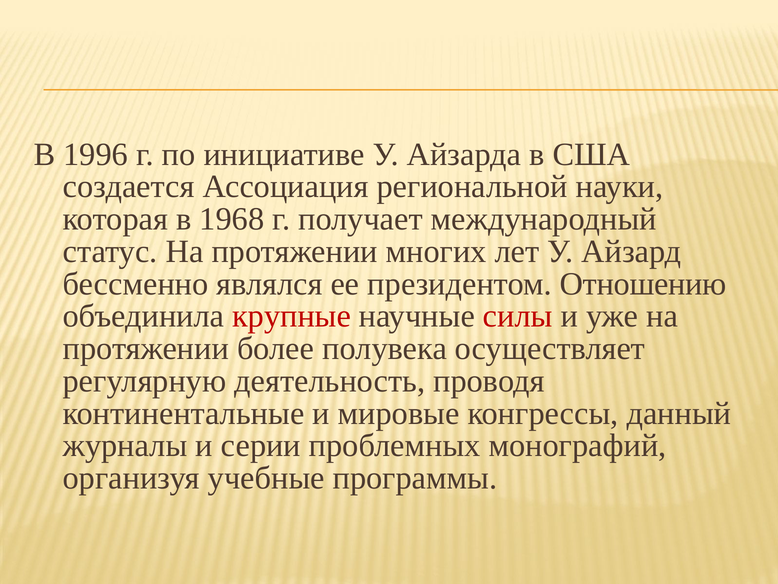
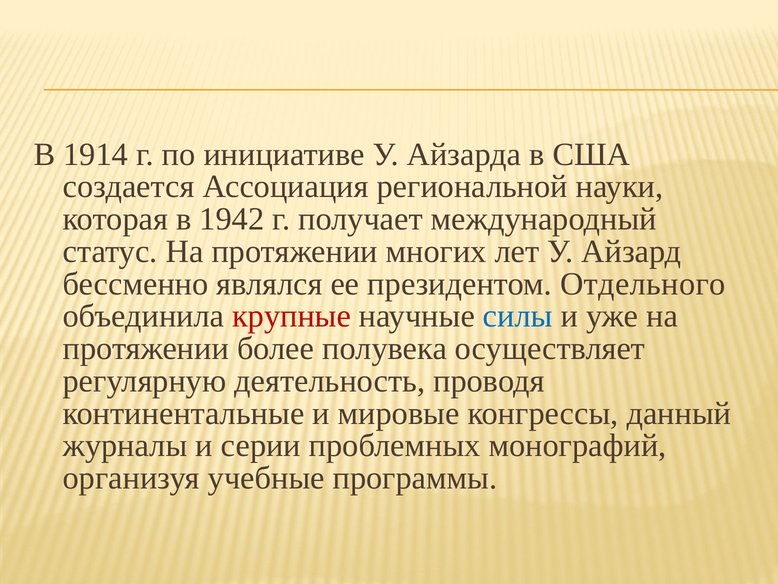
1996: 1996 -> 1914 (96, 154)
1968: 1968 -> 1942 (232, 219)
Отношению: Отношению -> Отдельного (643, 284)
силы colour: red -> blue (518, 316)
